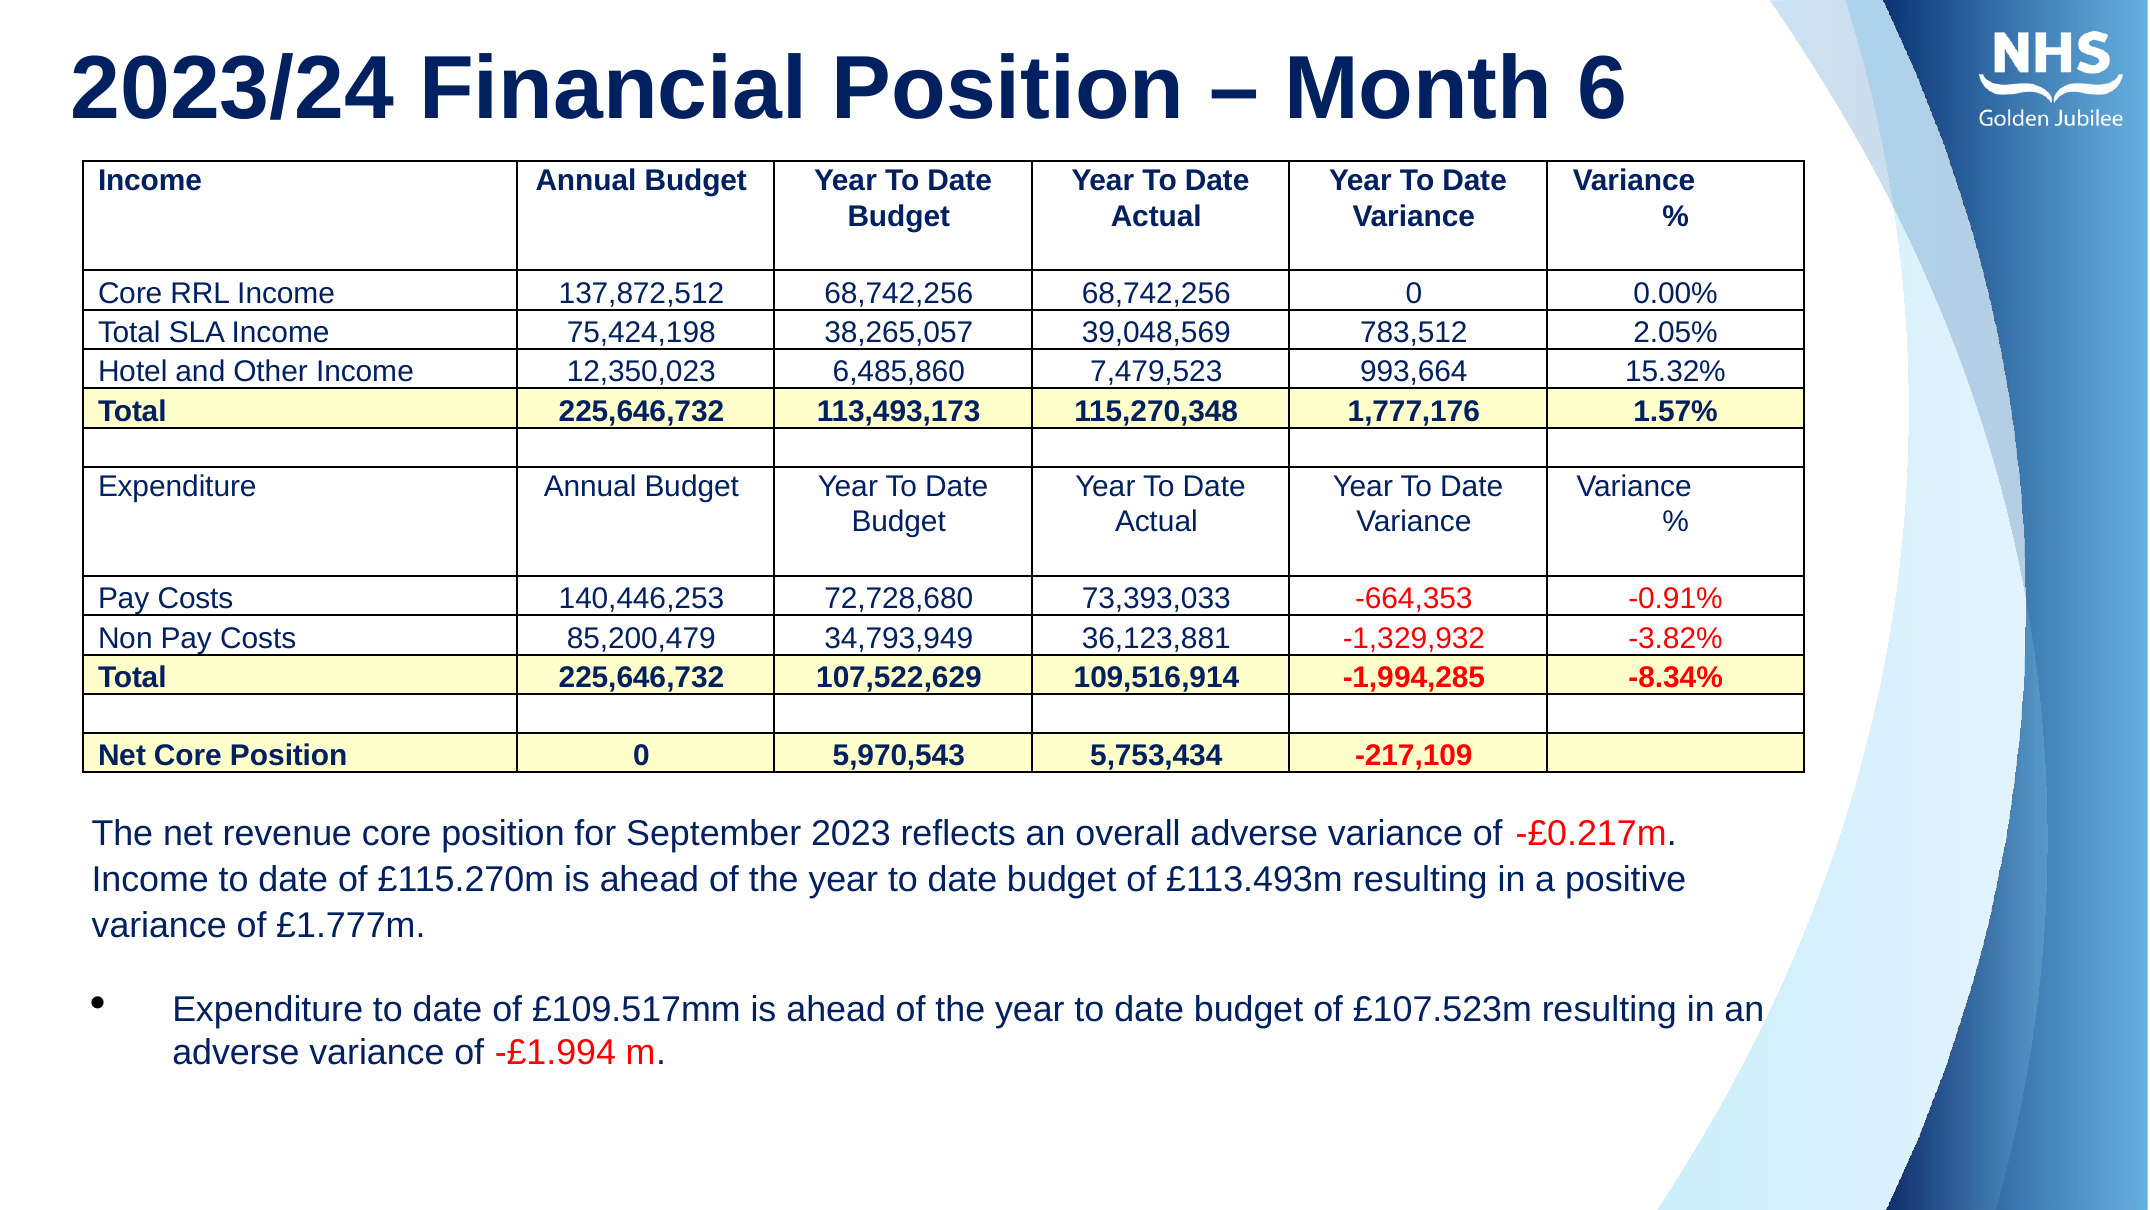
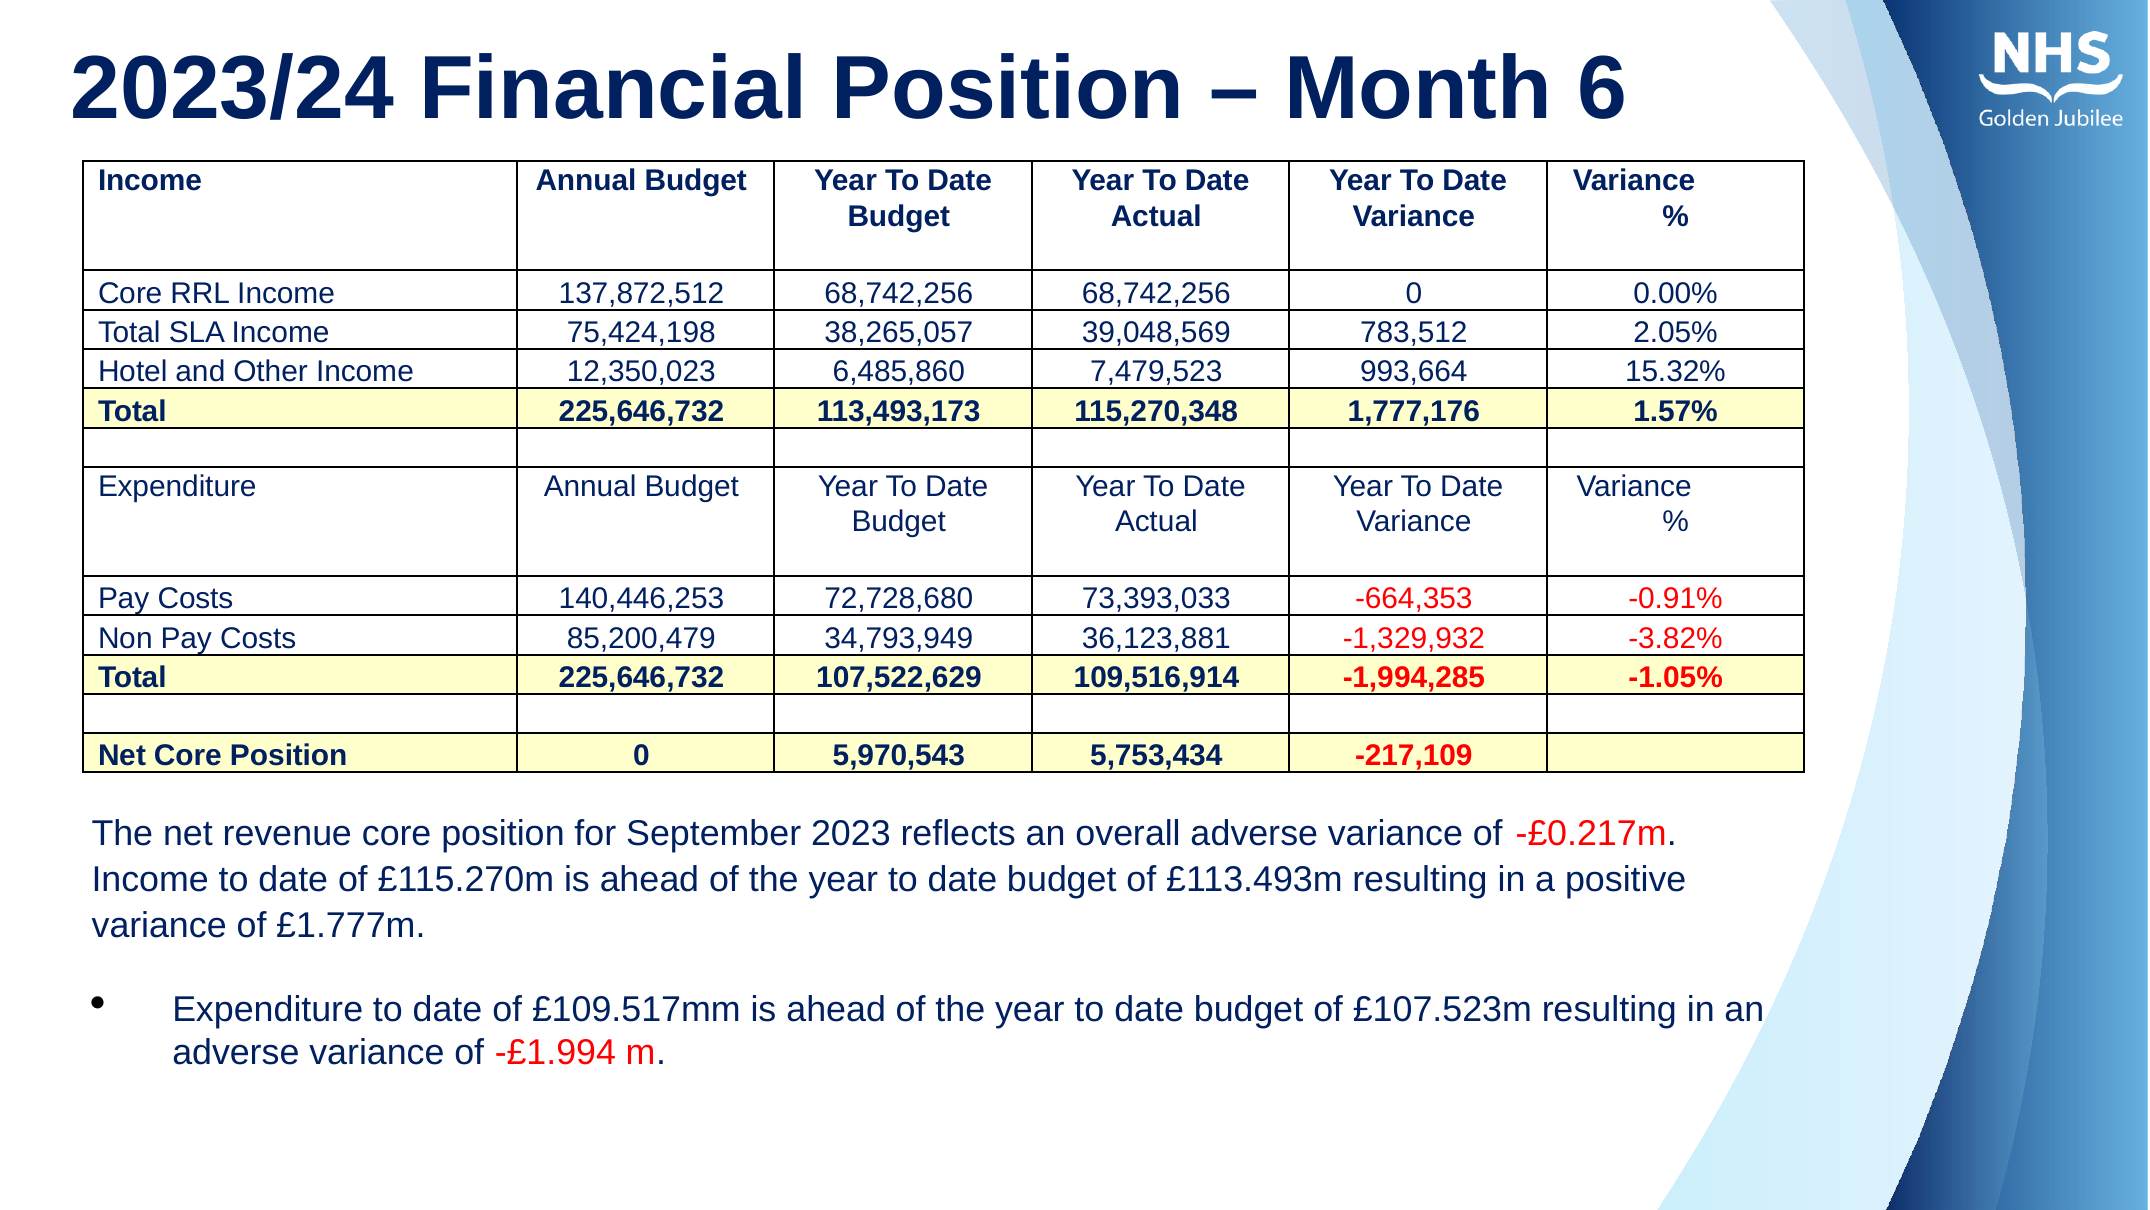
-8.34%: -8.34% -> -1.05% (1676, 677)
